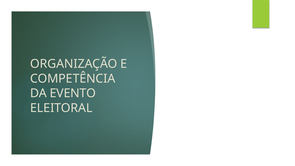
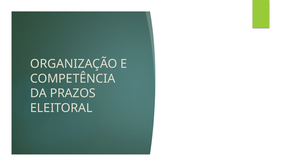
EVENTO: EVENTO -> PRAZOS (73, 93)
